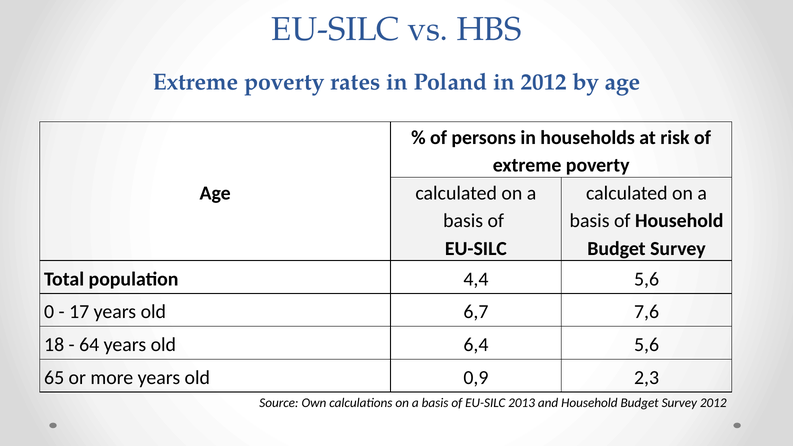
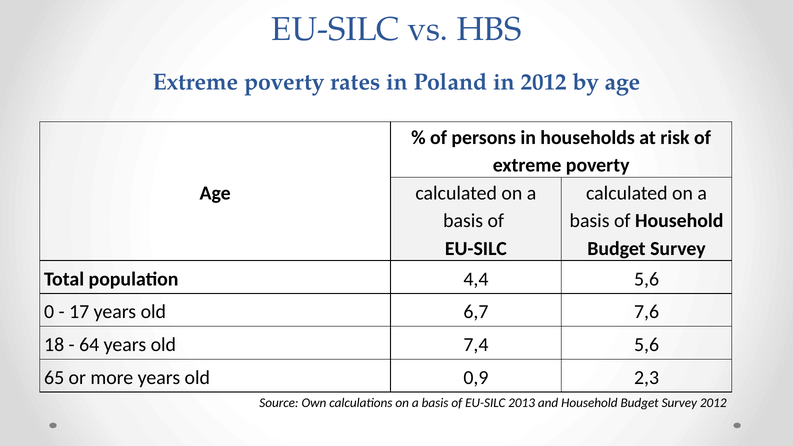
6,4: 6,4 -> 7,4 (476, 345)
